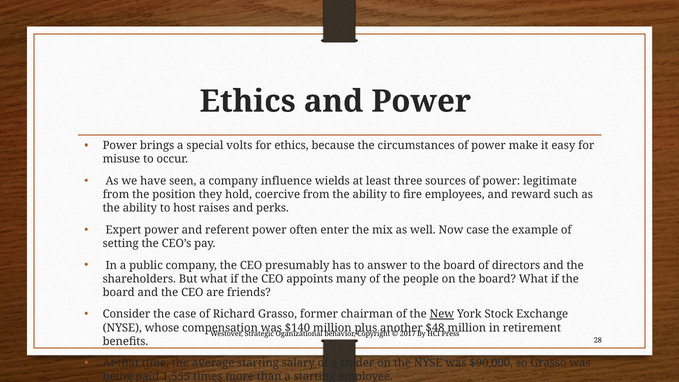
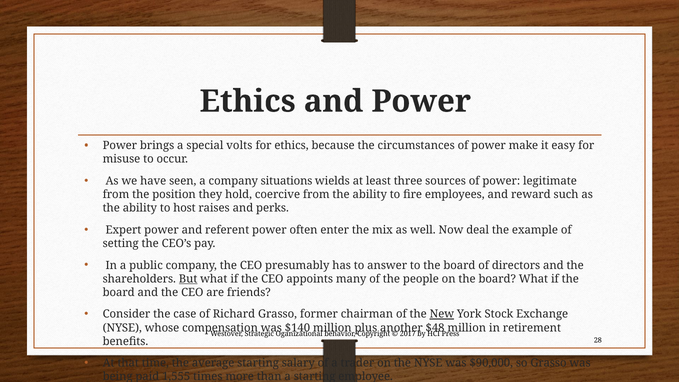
influence: influence -> situations (287, 181)
Now case: case -> deal (478, 230)
But underline: none -> present (188, 279)
